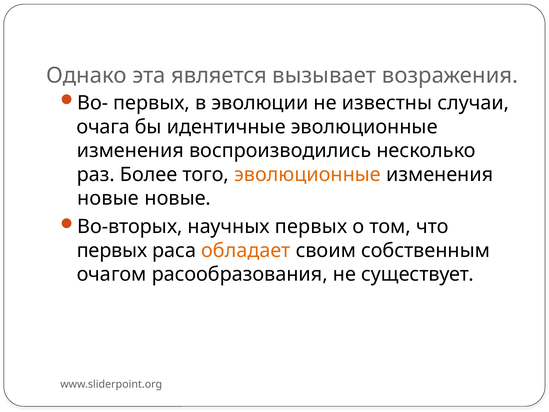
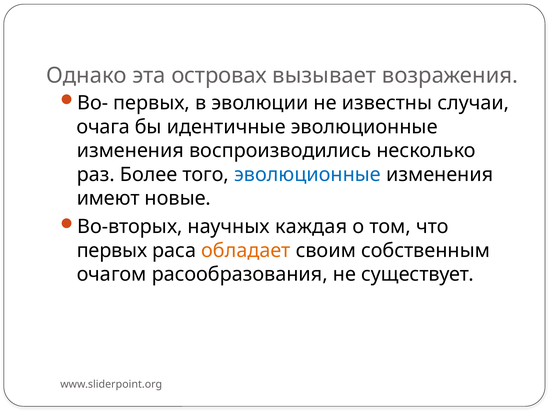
является: является -> островах (219, 76)
эволюционные colour: orange -> blue (308, 174)
новые: новые -> имеют (108, 198)
научных первых: первых -> каждая (311, 227)
